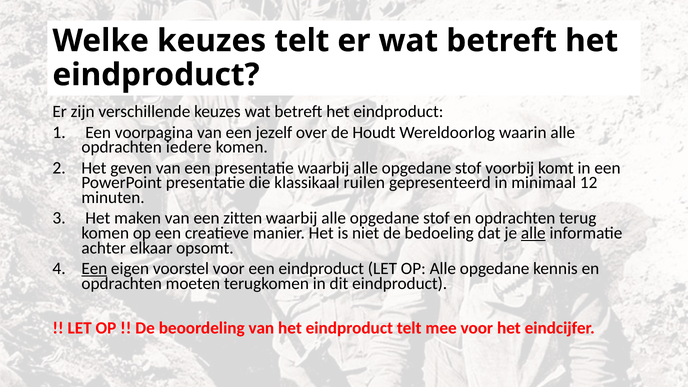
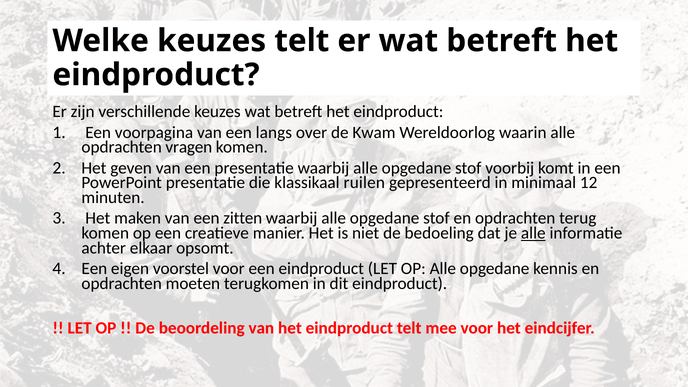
jezelf: jezelf -> langs (274, 132)
Houdt: Houdt -> Kwam (374, 132)
iedere: iedere -> vragen (189, 147)
Een underline: present -> none (94, 269)
